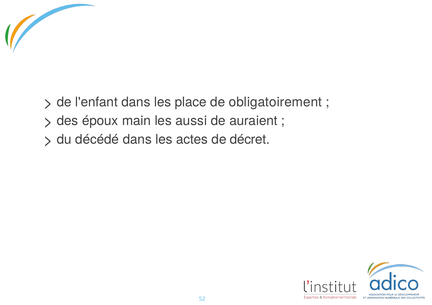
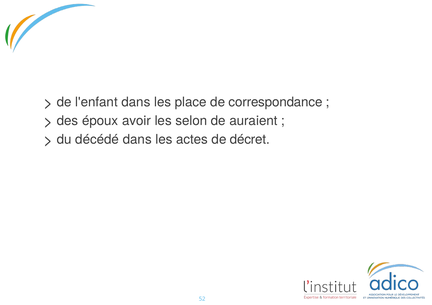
obligatoirement: obligatoirement -> correspondance (276, 102)
main: main -> avoir (137, 121)
aussi: aussi -> selon (191, 121)
